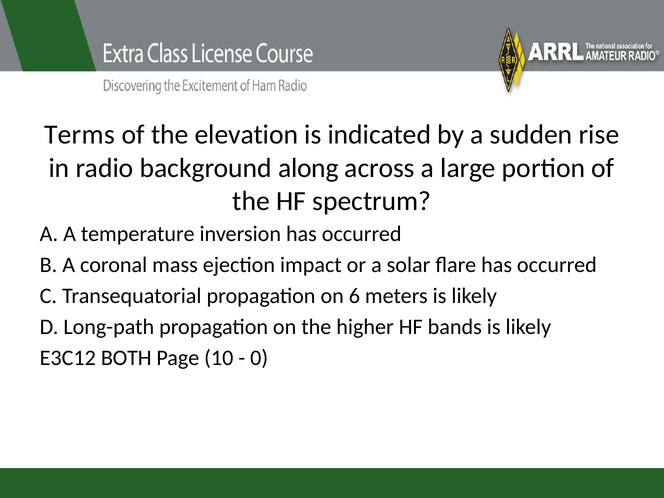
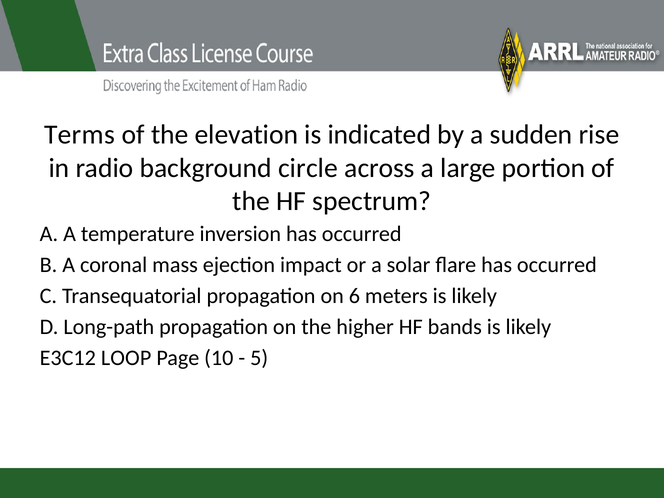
along: along -> circle (308, 168)
BOTH: BOTH -> LOOP (126, 358)
0: 0 -> 5 (259, 358)
